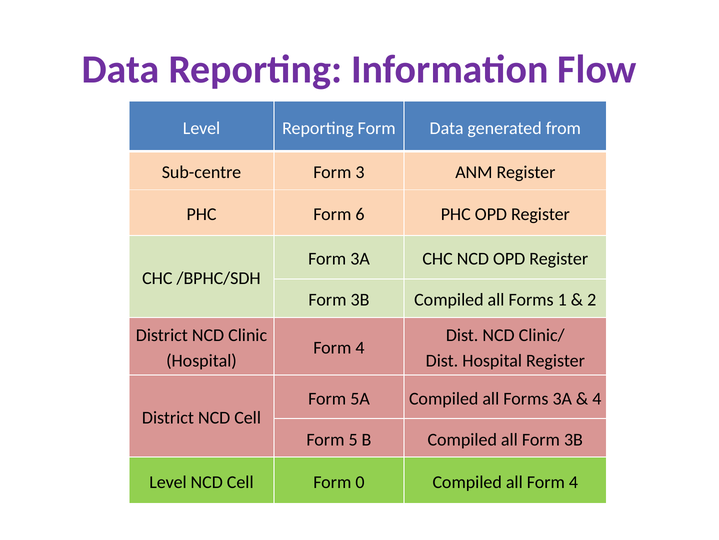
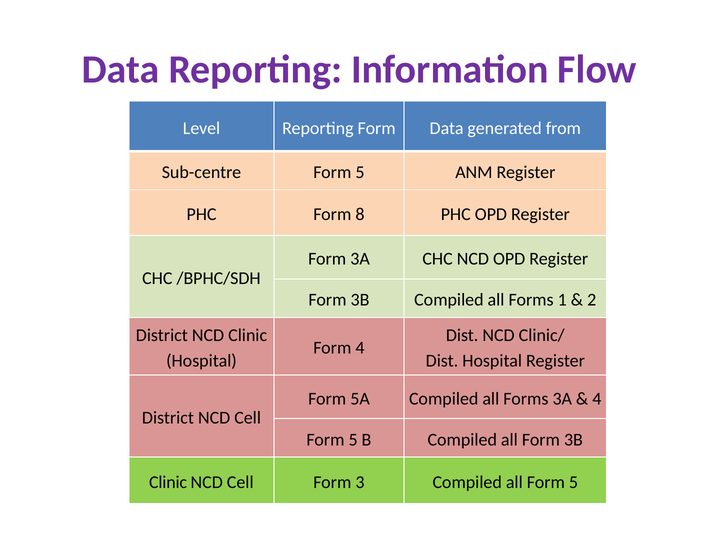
Sub-centre Form 3: 3 -> 5 (360, 172)
6: 6 -> 8 (360, 214)
Level: Level -> Clinic (168, 481)
0: 0 -> 3 (360, 481)
all Form 4: 4 -> 5 (573, 481)
